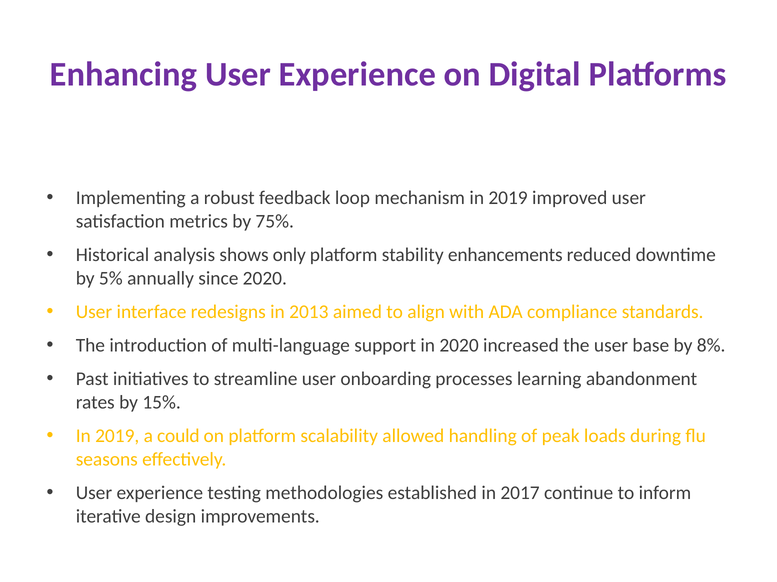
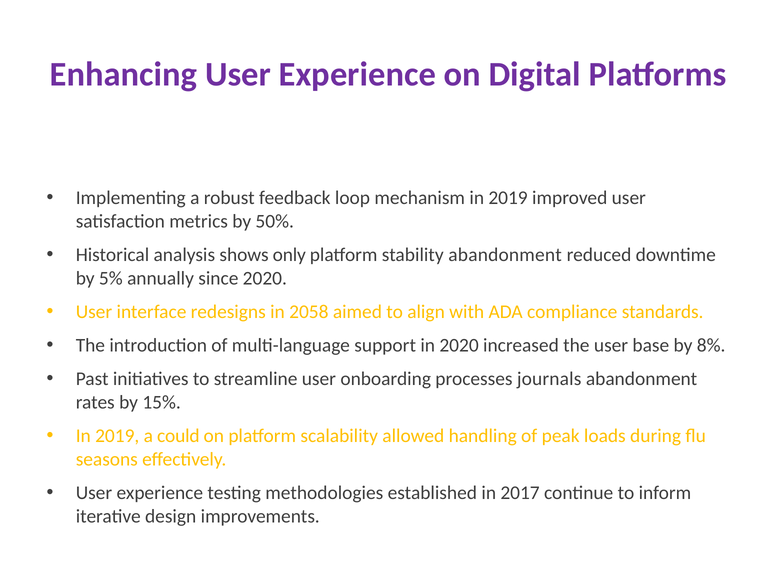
75%: 75% -> 50% (275, 222)
stability enhancements: enhancements -> abandonment (505, 255)
2013: 2013 -> 2058 (309, 312)
learning: learning -> journals (549, 380)
